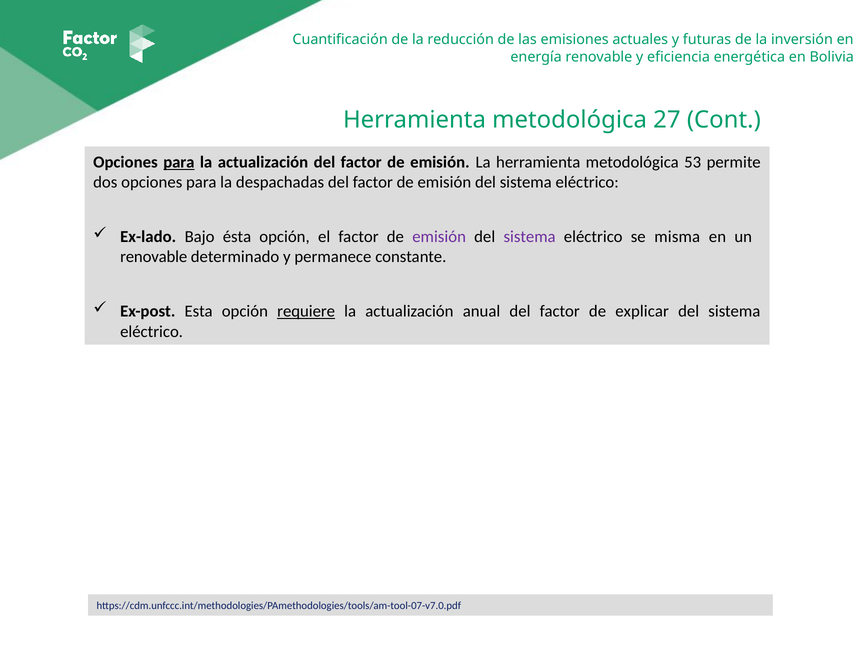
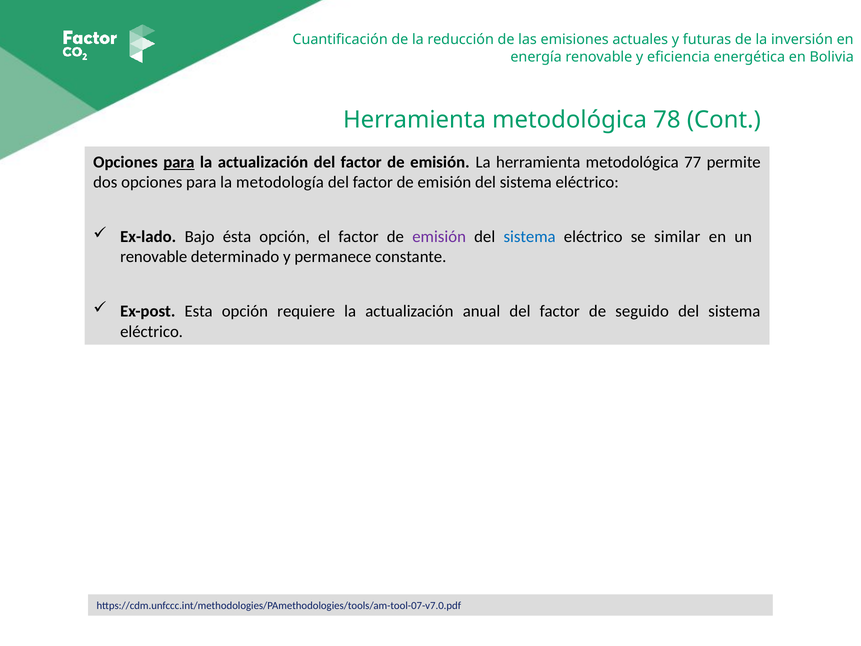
27: 27 -> 78 (667, 120)
53: 53 -> 77 (693, 162)
despachadas: despachadas -> metodología (280, 182)
sistema colour: purple -> blue (530, 237)
misma: misma -> similar (677, 237)
requiere underline: present -> none (306, 311)
explicar: explicar -> seguido (642, 311)
